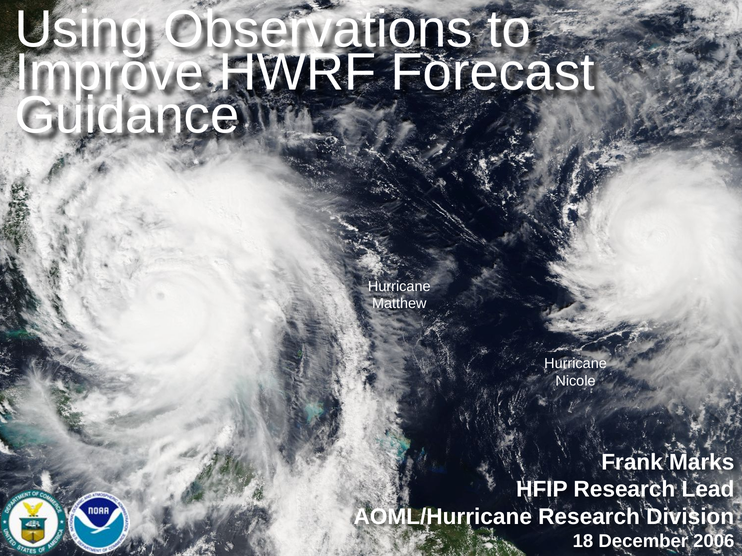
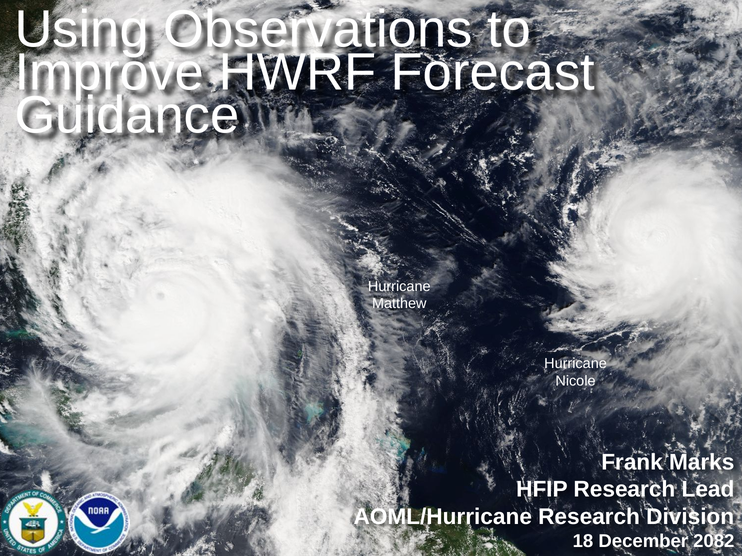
2006: 2006 -> 2082 (714, 542)
